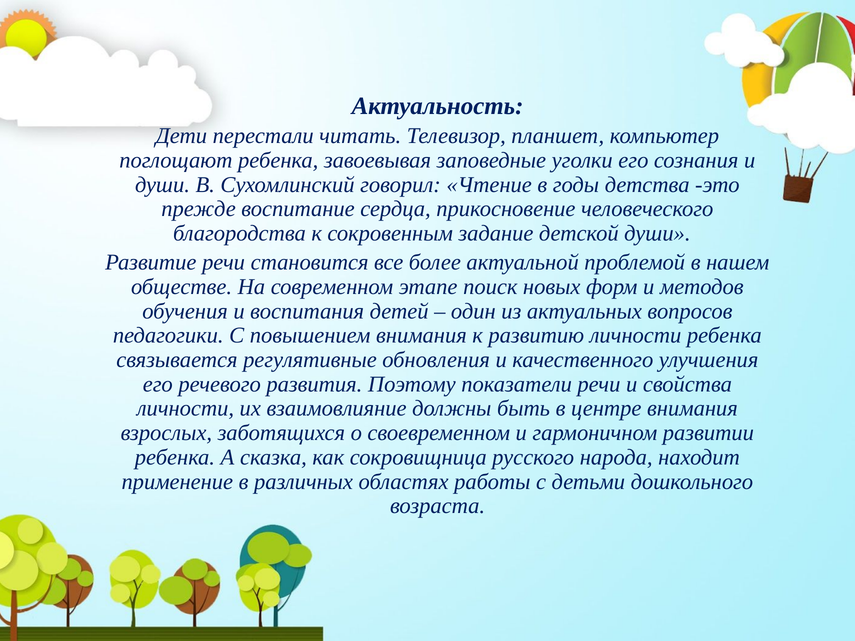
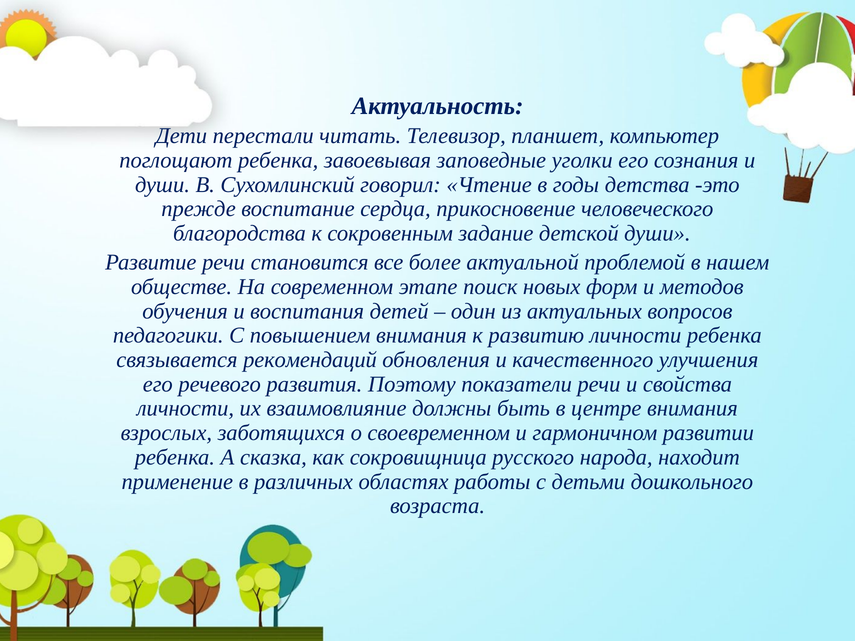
регулятивные: регулятивные -> рекомендаций (310, 360)
